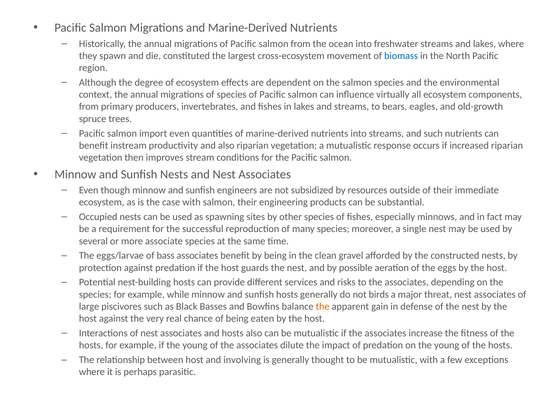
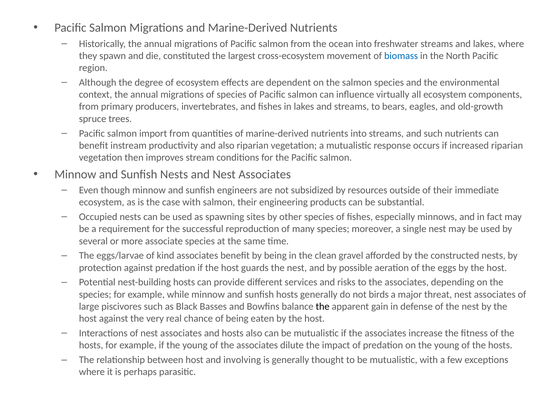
import even: even -> from (179, 133)
bass: bass -> kind (166, 256)
the colour: orange -> black (323, 306)
